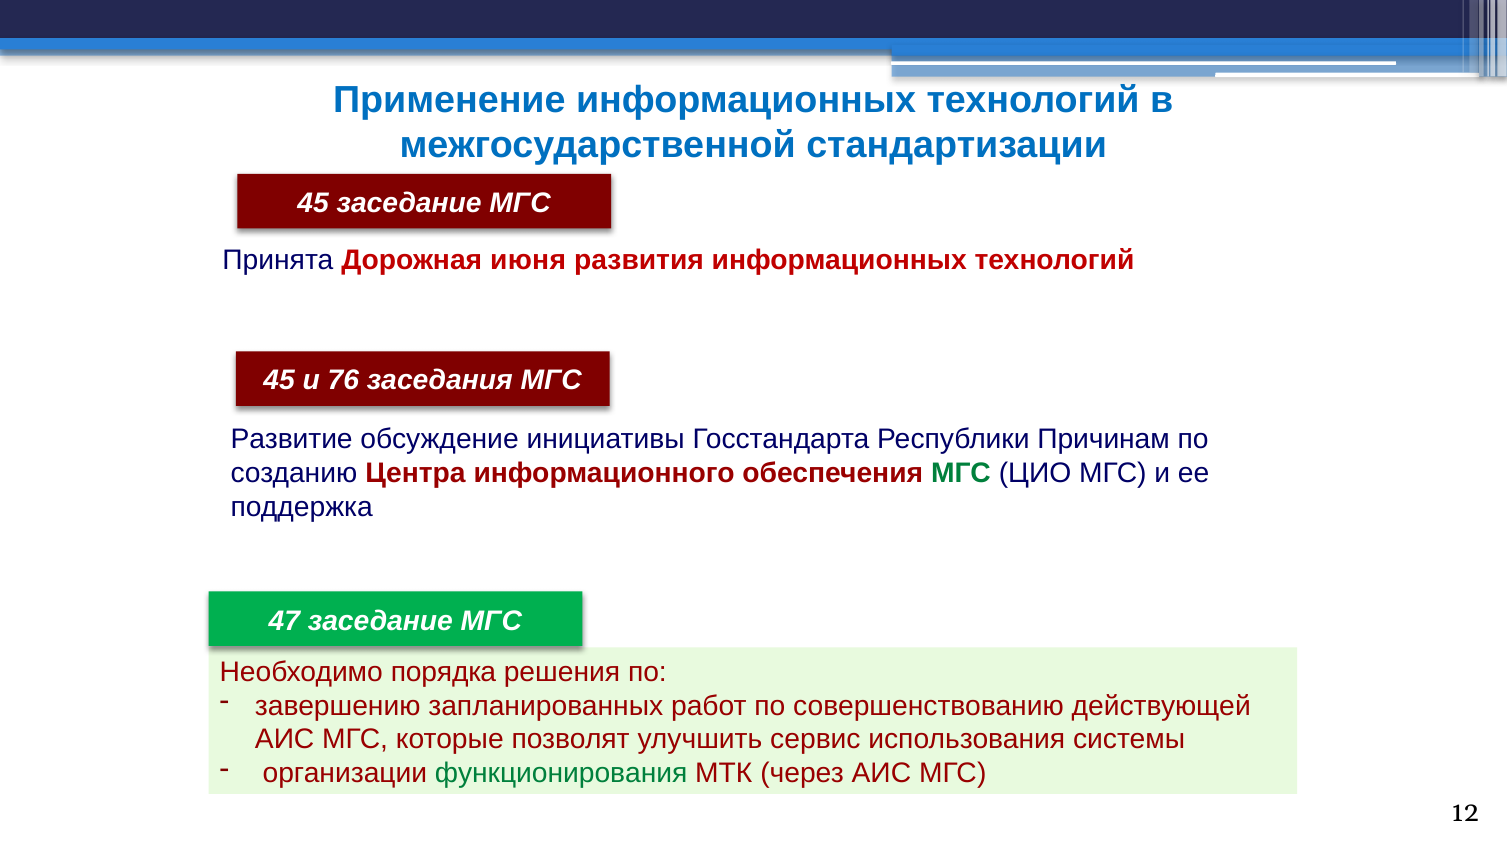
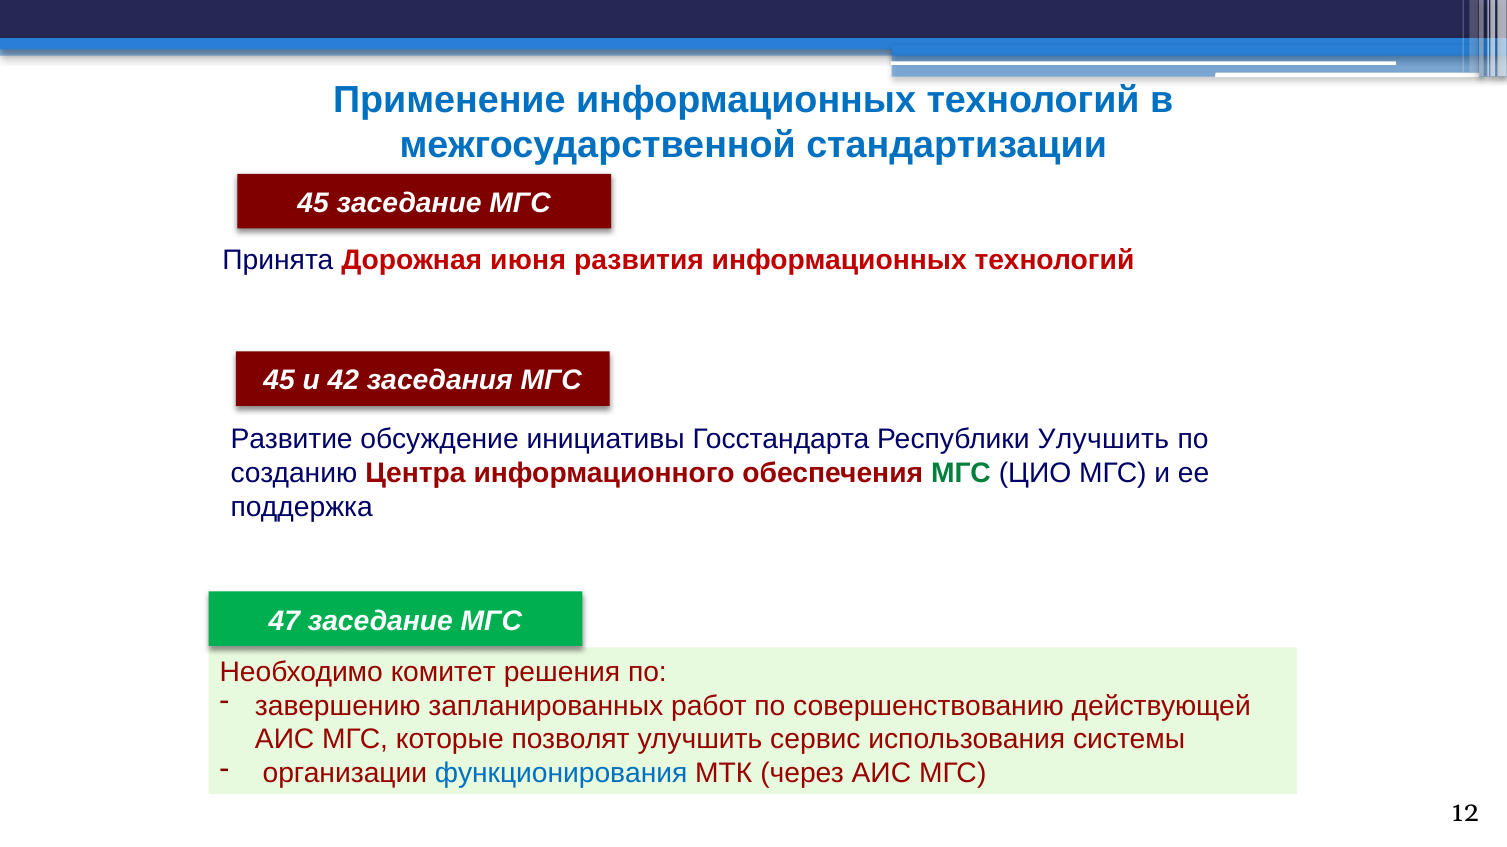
76: 76 -> 42 (343, 381)
Республики Причинам: Причинам -> Улучшить (1103, 440)
порядка: порядка -> комитет (443, 672)
функционирования colour: green -> blue (561, 774)
